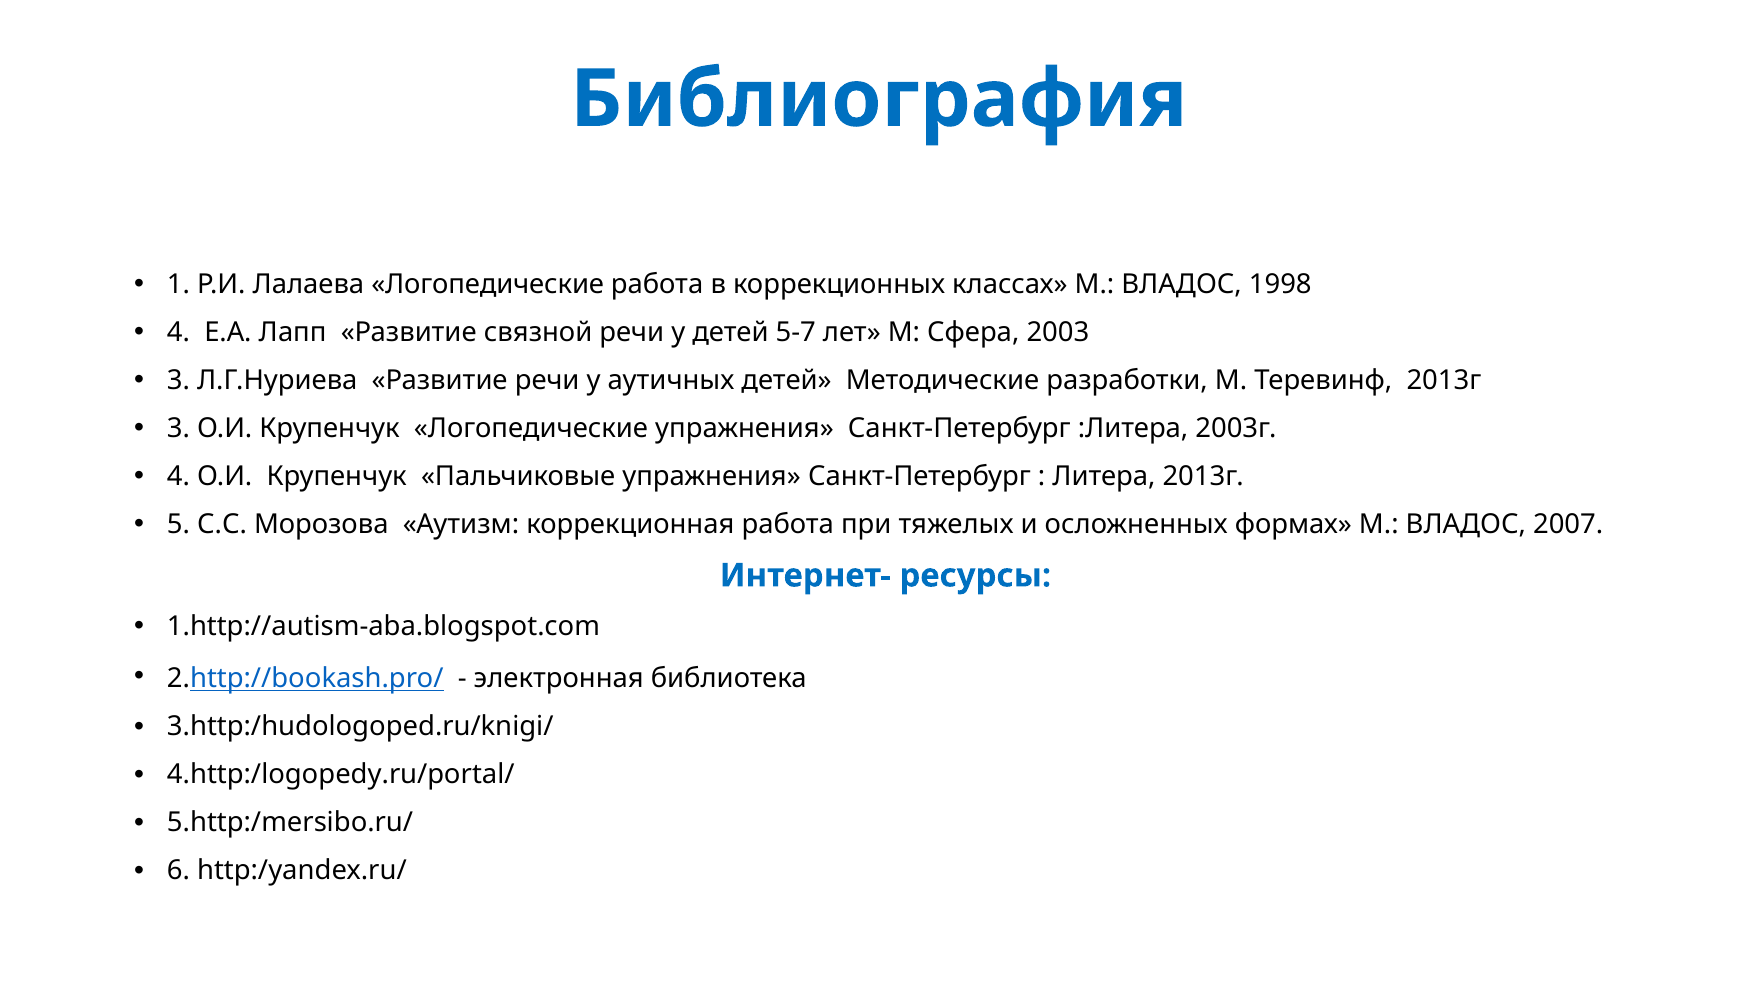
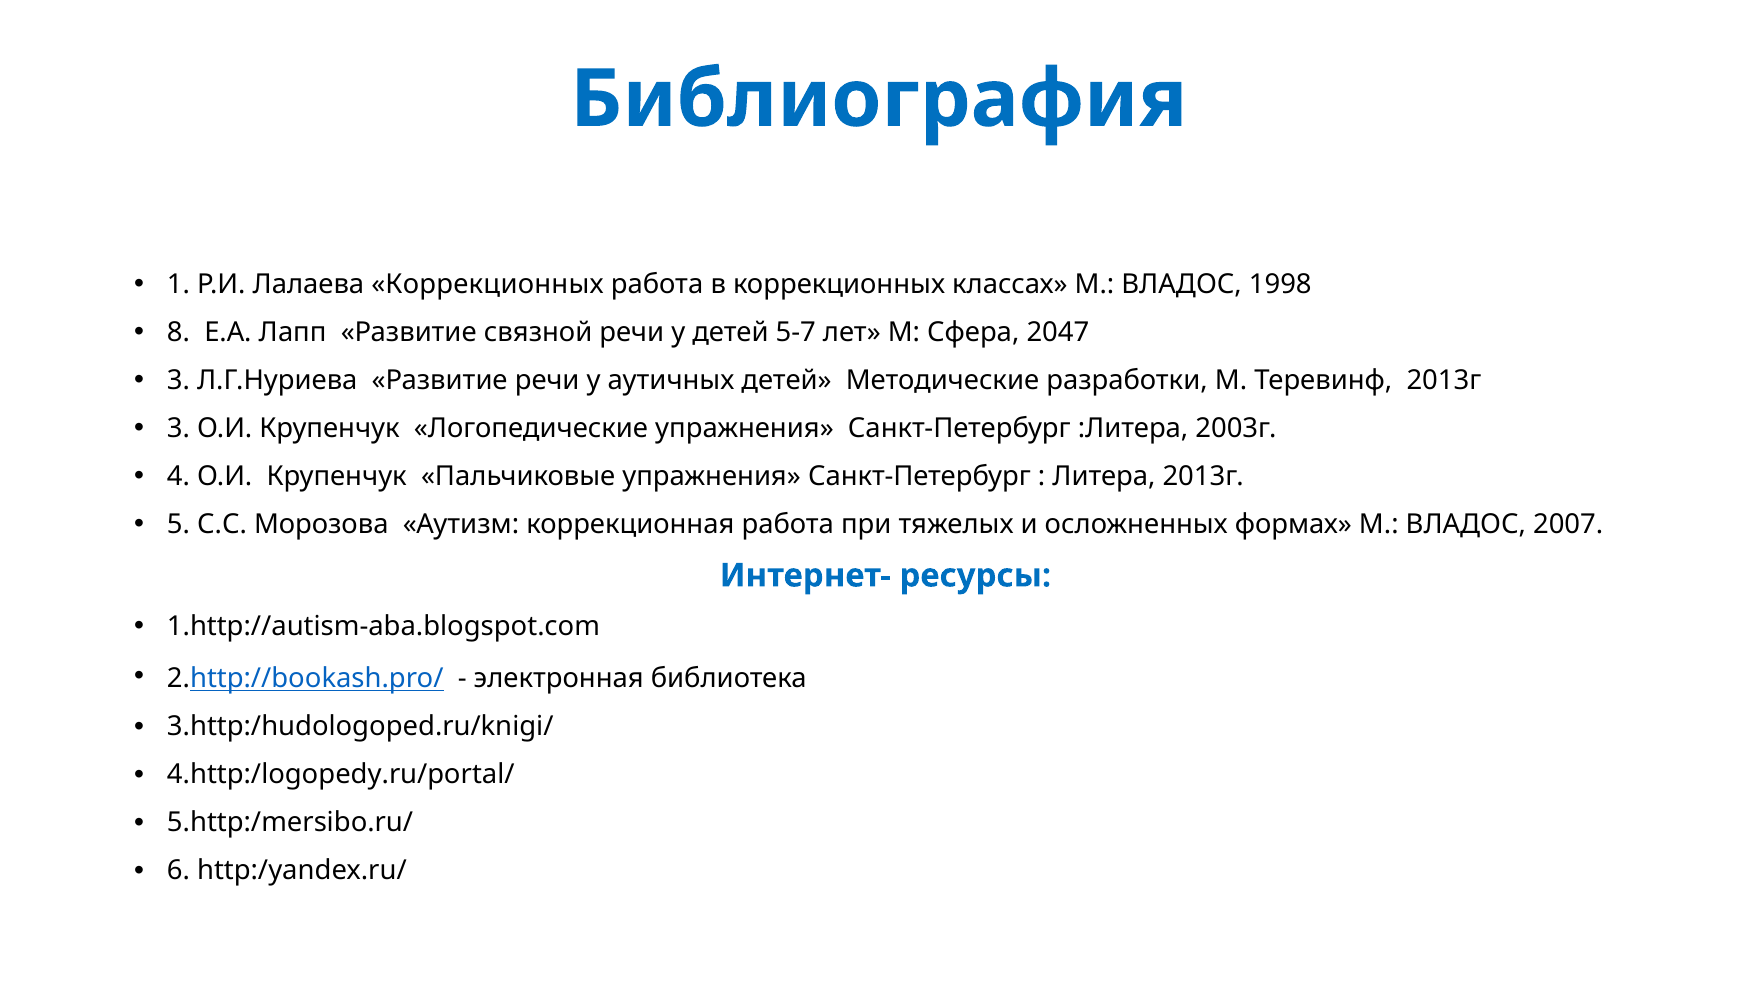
Лалаева Логопедические: Логопедические -> Коррекционных (487, 284)
4: 4 -> 8 (179, 332)
2003: 2003 -> 2047 (1058, 332)
